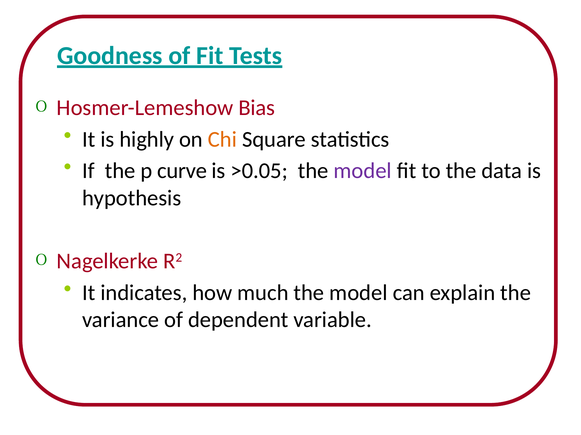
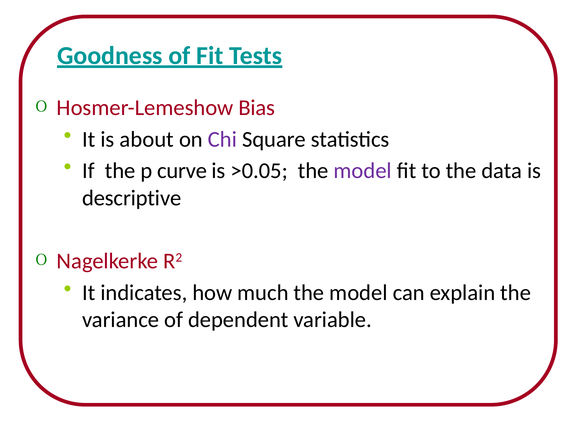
highly: highly -> about (147, 139)
Chi colour: orange -> purple (222, 139)
hypothesis: hypothesis -> descriptive (132, 198)
